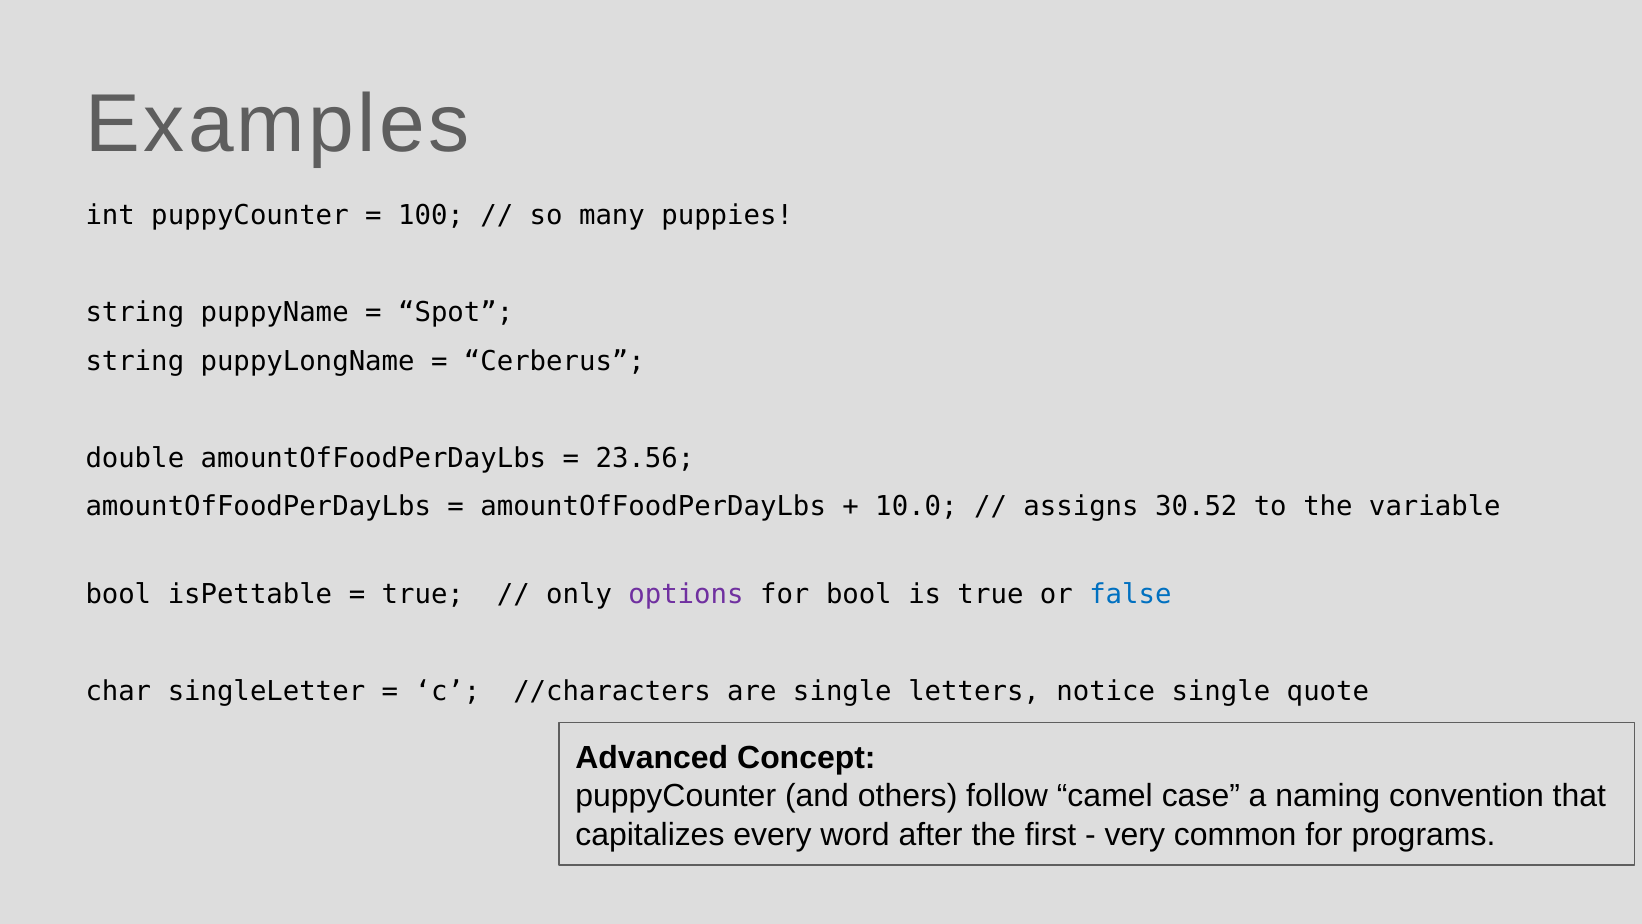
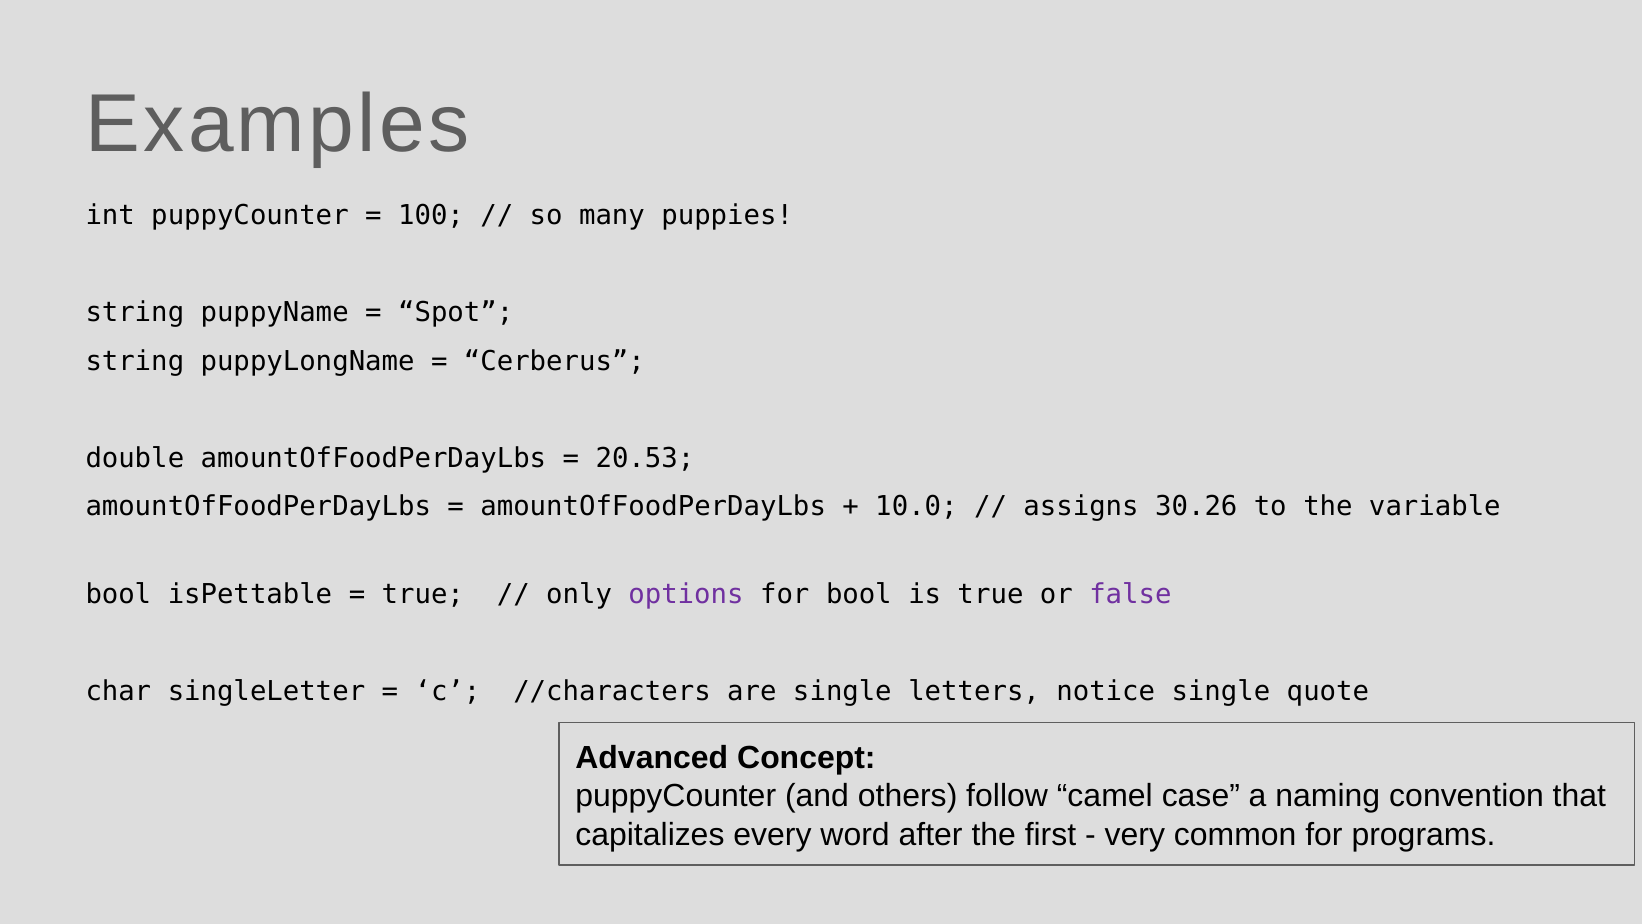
23.56: 23.56 -> 20.53 (645, 458)
30.52: 30.52 -> 30.26 (1196, 506)
false colour: blue -> purple (1130, 594)
